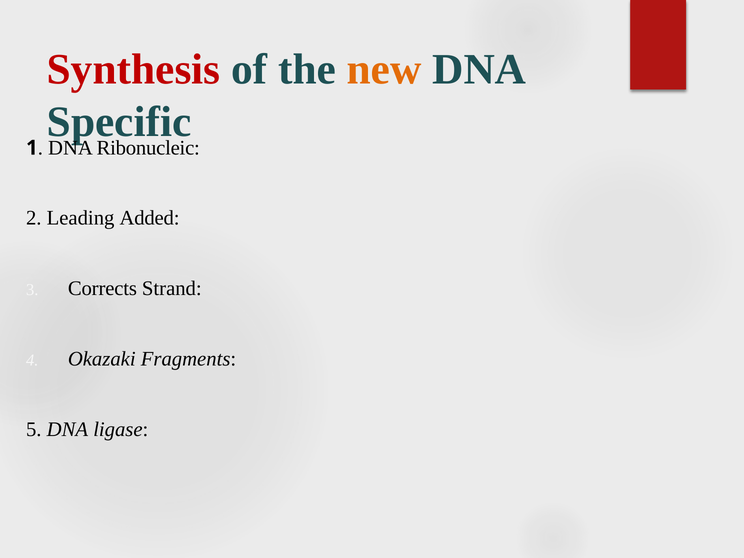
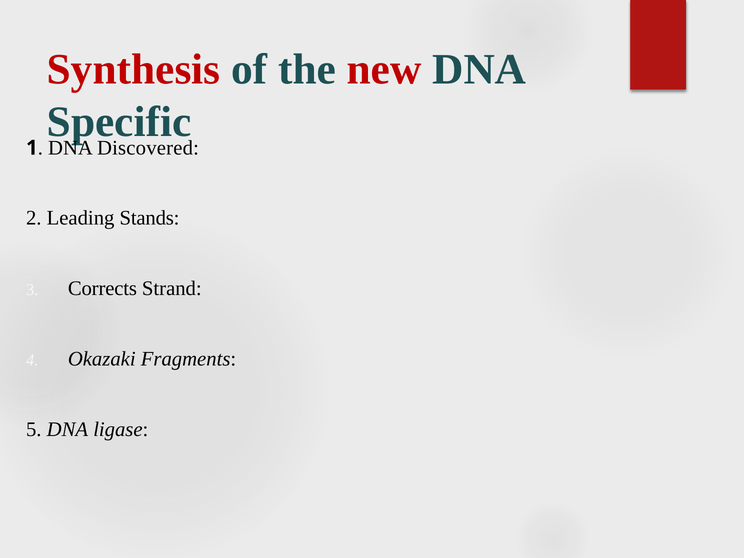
new colour: orange -> red (384, 70)
Ribonucleic: Ribonucleic -> Discovered (148, 148)
Added: Added -> Stands (150, 218)
